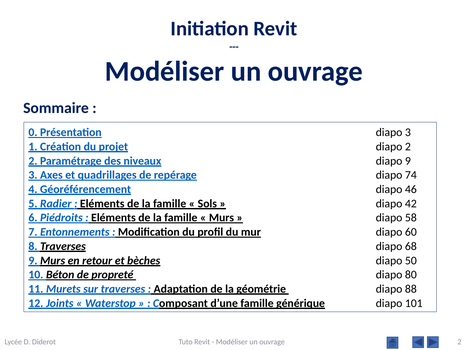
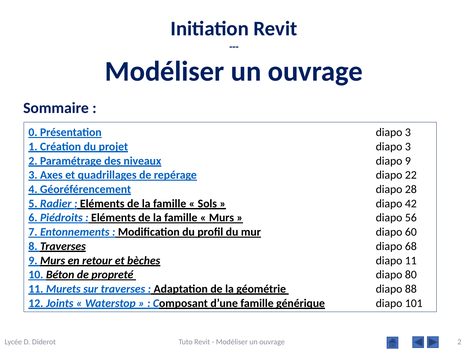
projet diapo 2: 2 -> 3 (408, 146)
74: 74 -> 22 (411, 175)
46: 46 -> 28 (411, 189)
58: 58 -> 56 (411, 217)
diapo 50: 50 -> 11 (411, 260)
